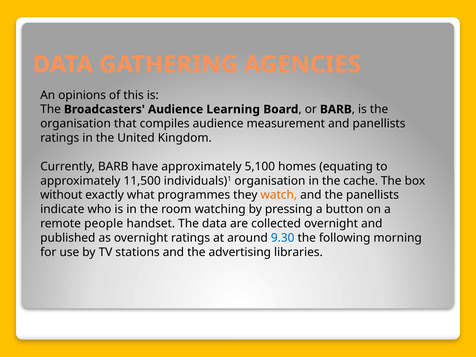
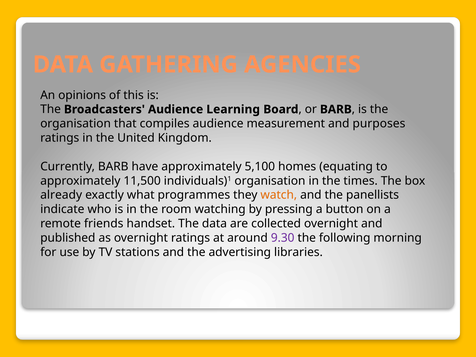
and panellists: panellists -> purposes (379, 124)
cache: cache -> times (361, 181)
without: without -> already (61, 195)
people: people -> friends (104, 224)
9.30 colour: blue -> purple (283, 238)
